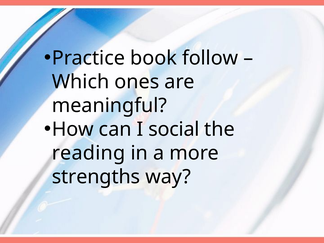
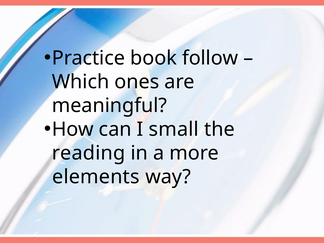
social: social -> small (174, 129)
strengths: strengths -> elements (96, 177)
